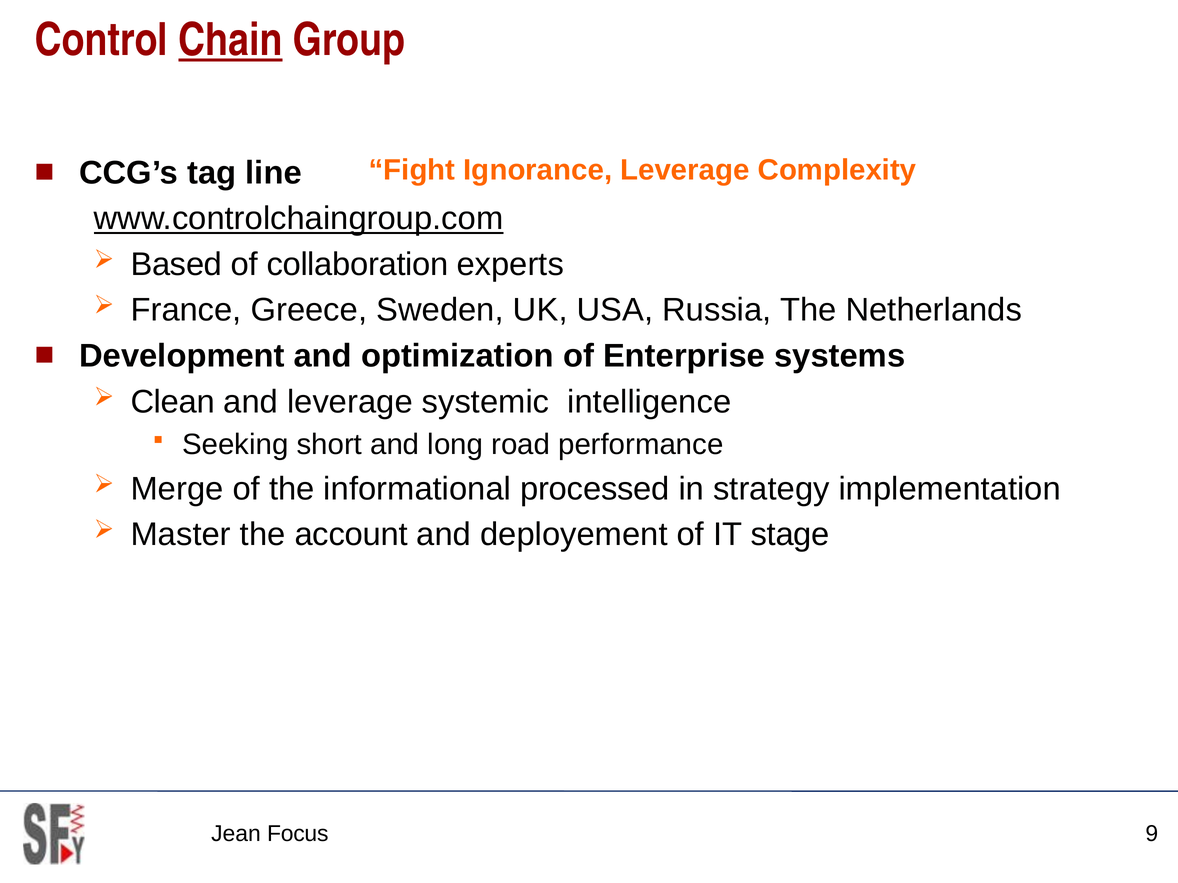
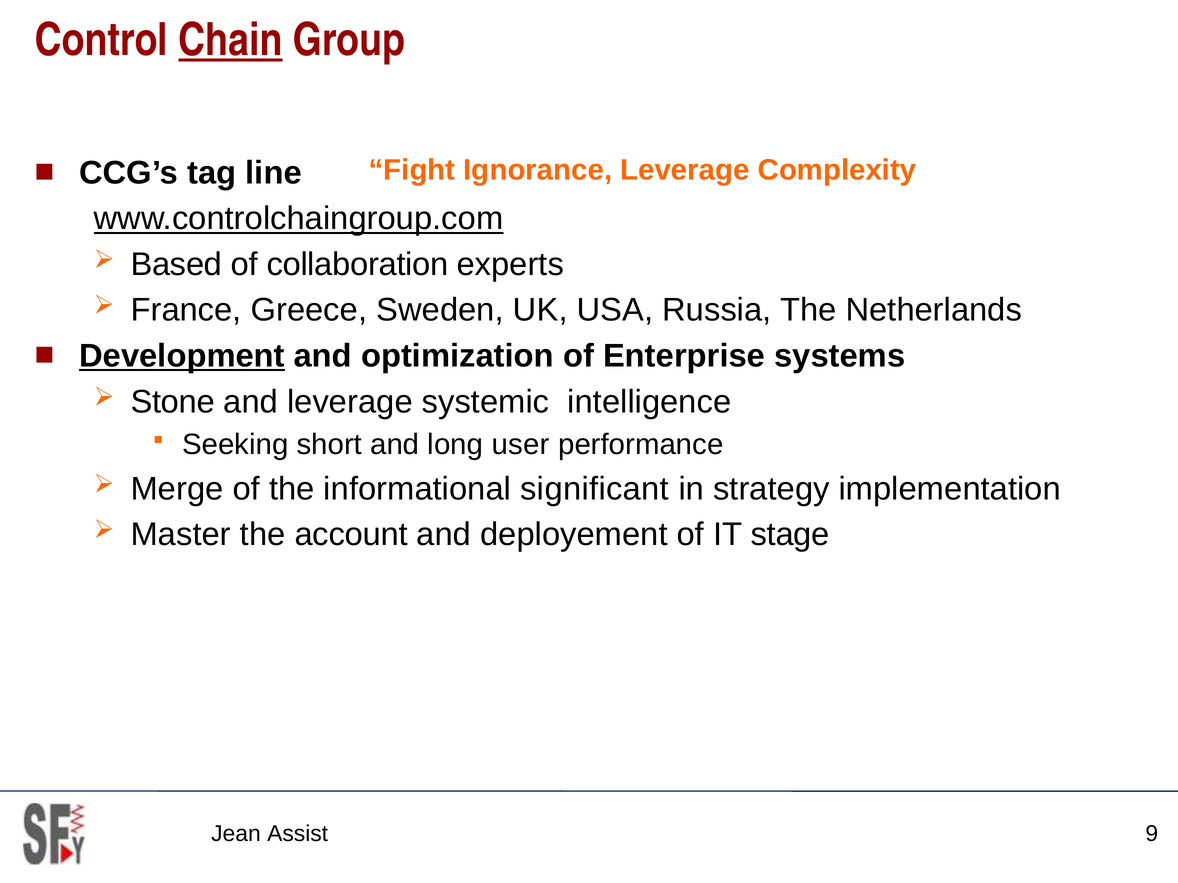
Development underline: none -> present (182, 356)
Clean: Clean -> Stone (173, 402)
road: road -> user (521, 445)
processed: processed -> significant (595, 489)
Focus: Focus -> Assist (298, 834)
